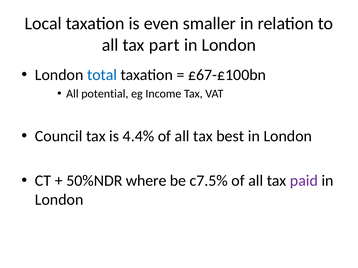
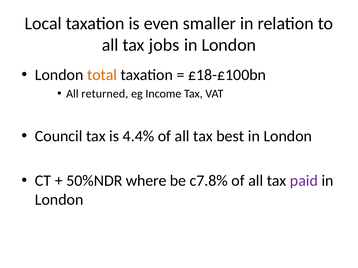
part: part -> jobs (164, 45)
total colour: blue -> orange (102, 75)
£67-£100bn: £67-£100bn -> £18-£100bn (227, 75)
potential: potential -> returned (105, 94)
c7.5%: c7.5% -> c7.8% (209, 181)
